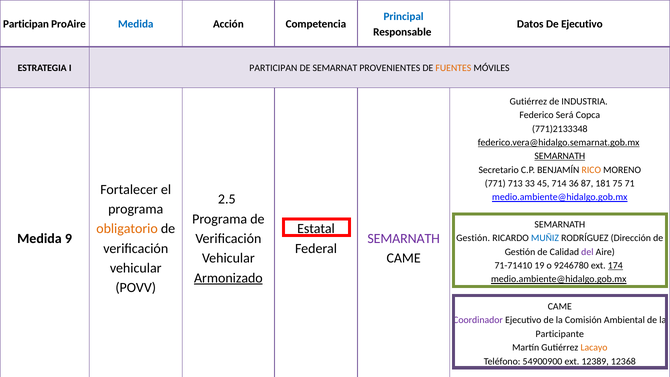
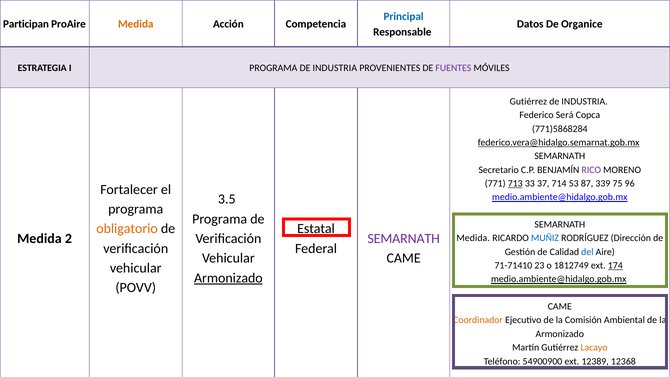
Medida colour: blue -> orange (136, 24)
De Ejecutivo: Ejecutivo -> Organice (582, 24)
I PARTICIPAN: PARTICIPAN -> PROGRAMA (273, 68)
SEMARNAT: SEMARNAT -> INDUSTRIA (335, 68)
FUENTES colour: orange -> purple (453, 68)
771)2133348: 771)2133348 -> 771)5868284 (560, 129)
SEMARNATH underline: present -> none (560, 156)
RICO colour: orange -> purple (591, 170)
713 underline: none -> present (515, 183)
45: 45 -> 37 (543, 183)
36: 36 -> 53 (574, 183)
181: 181 -> 339 (603, 183)
71: 71 -> 96 (630, 183)
2.5: 2.5 -> 3.5 (227, 199)
9: 9 -> 2 (68, 239)
Gestión: Gestión -> Medida (473, 238)
del colour: purple -> blue (587, 252)
19: 19 -> 23 (539, 265)
9246780: 9246780 -> 1812749 (571, 265)
Coordinador colour: purple -> orange (478, 320)
Participante: Participante -> Armonizado (560, 334)
